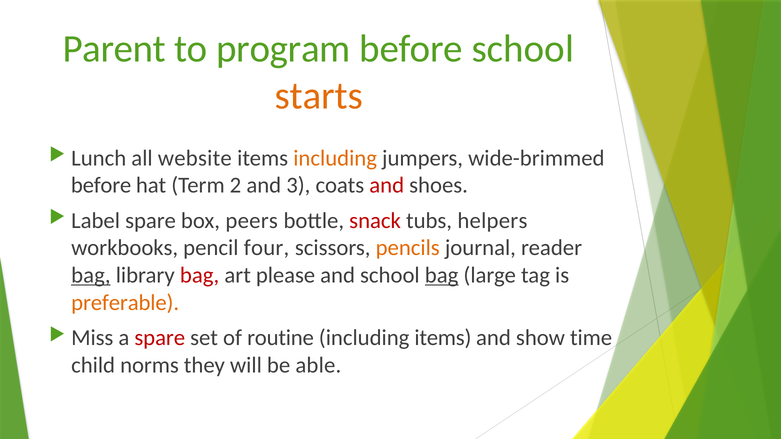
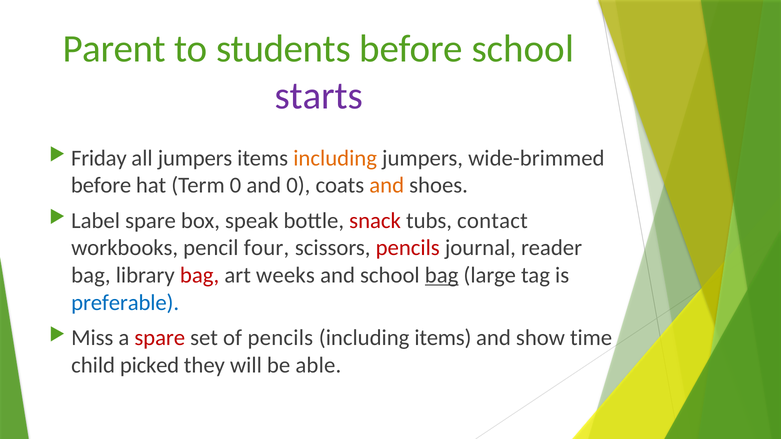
program: program -> students (283, 49)
starts colour: orange -> purple (319, 96)
Lunch: Lunch -> Friday (99, 158)
all website: website -> jumpers (195, 158)
Term 2: 2 -> 0 (236, 185)
and 3: 3 -> 0 (298, 185)
and colour: red -> orange (387, 185)
peers: peers -> speak (252, 221)
helpers: helpers -> contact (492, 221)
pencils colour: orange -> red (408, 248)
bag underline: present -> none (91, 275)
please: please -> weeks (285, 275)
preferable colour: orange -> blue (125, 303)
of routine: routine -> pencils (280, 338)
norms: norms -> picked (150, 365)
